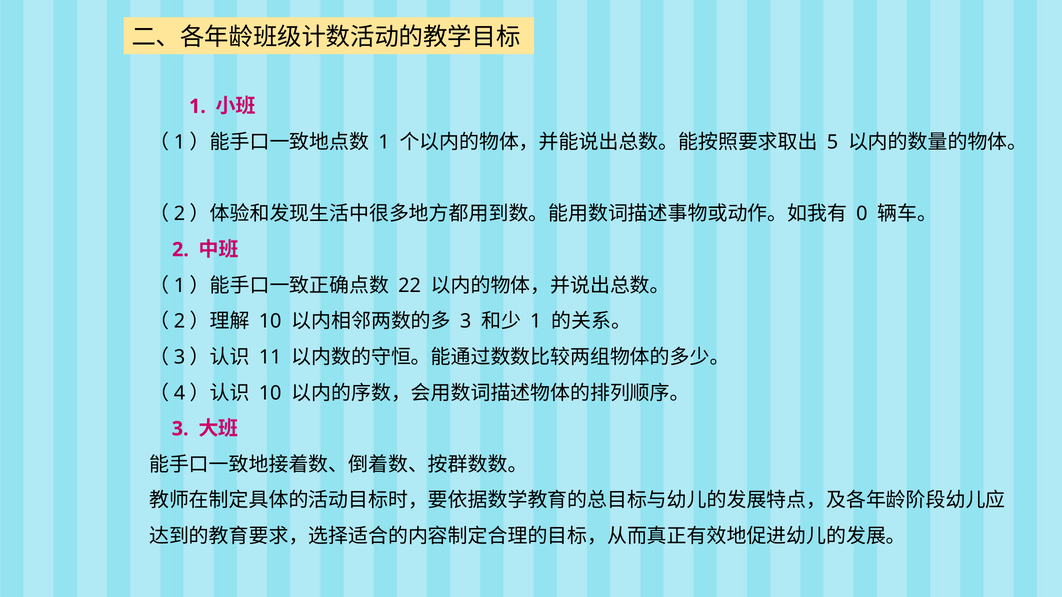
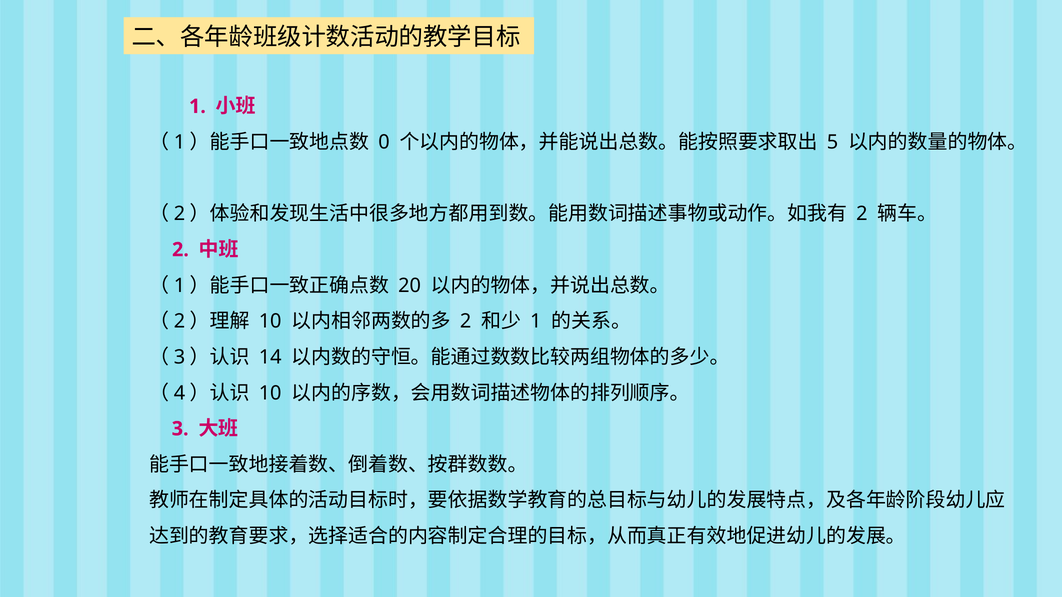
1: 1 -> 0 (384, 142)
0: 0 -> 2 (862, 214)
22: 22 -> 20 (410, 286)
3: 3 -> 2 (466, 321)
11: 11 -> 14 (270, 357)
